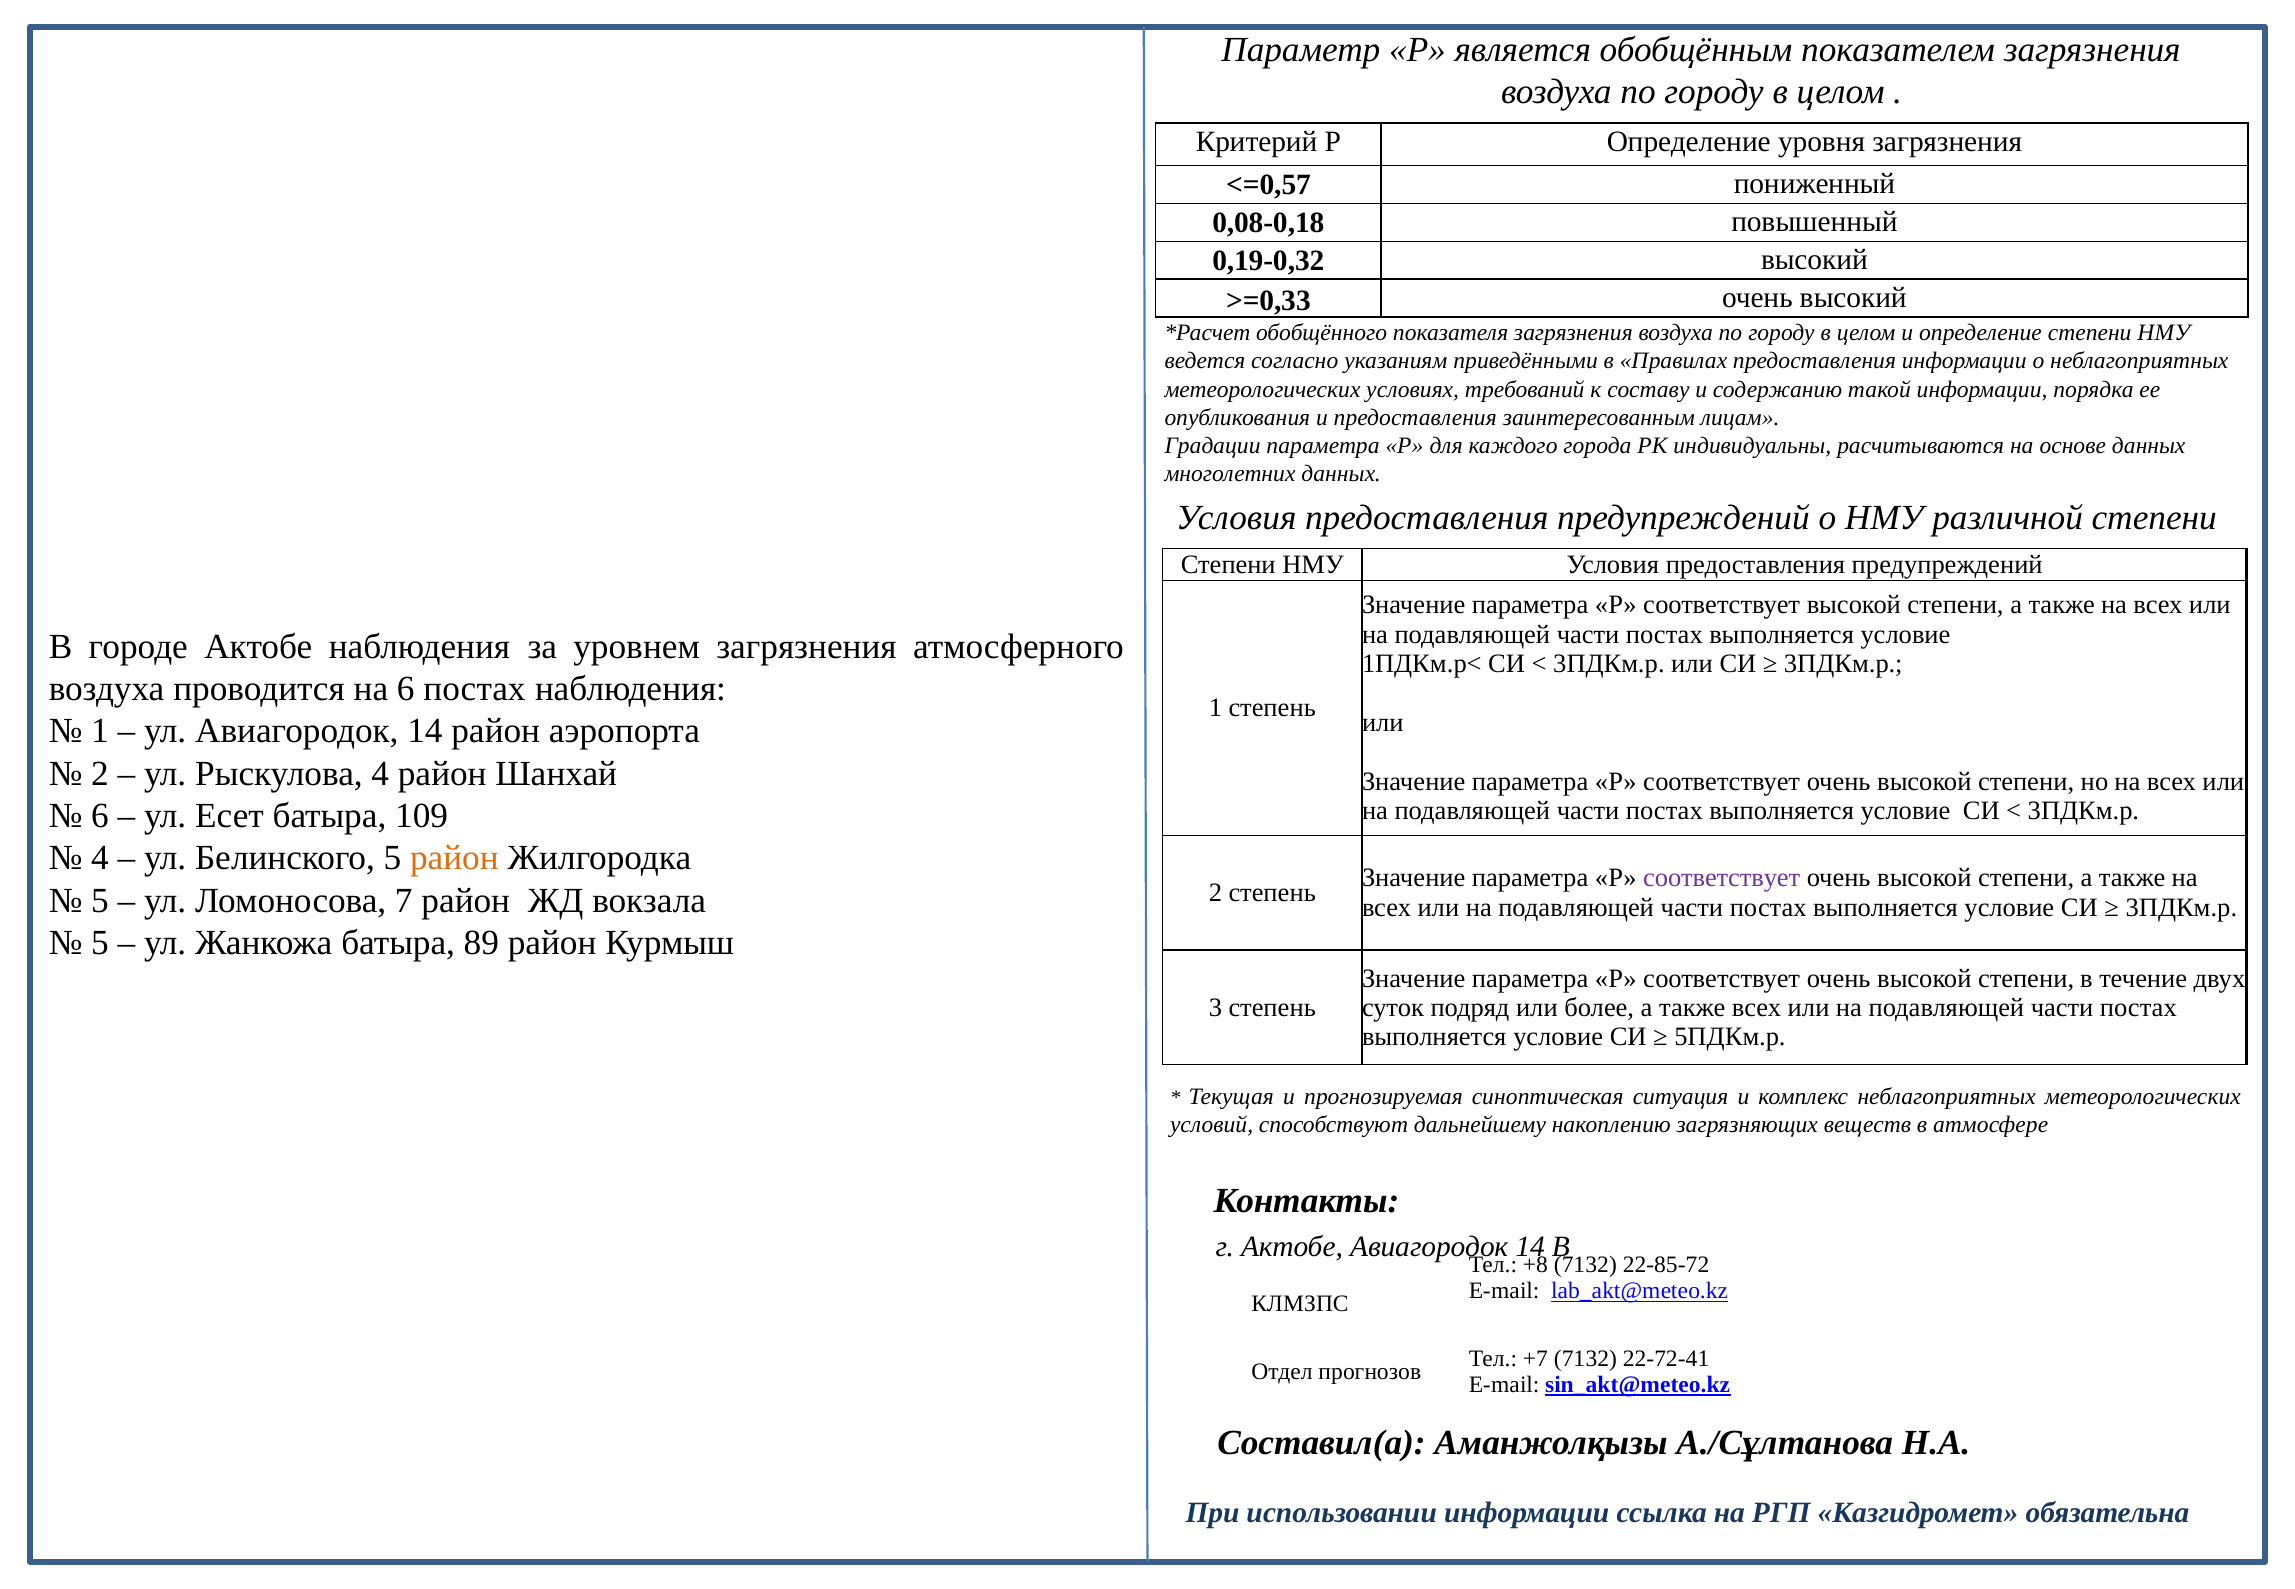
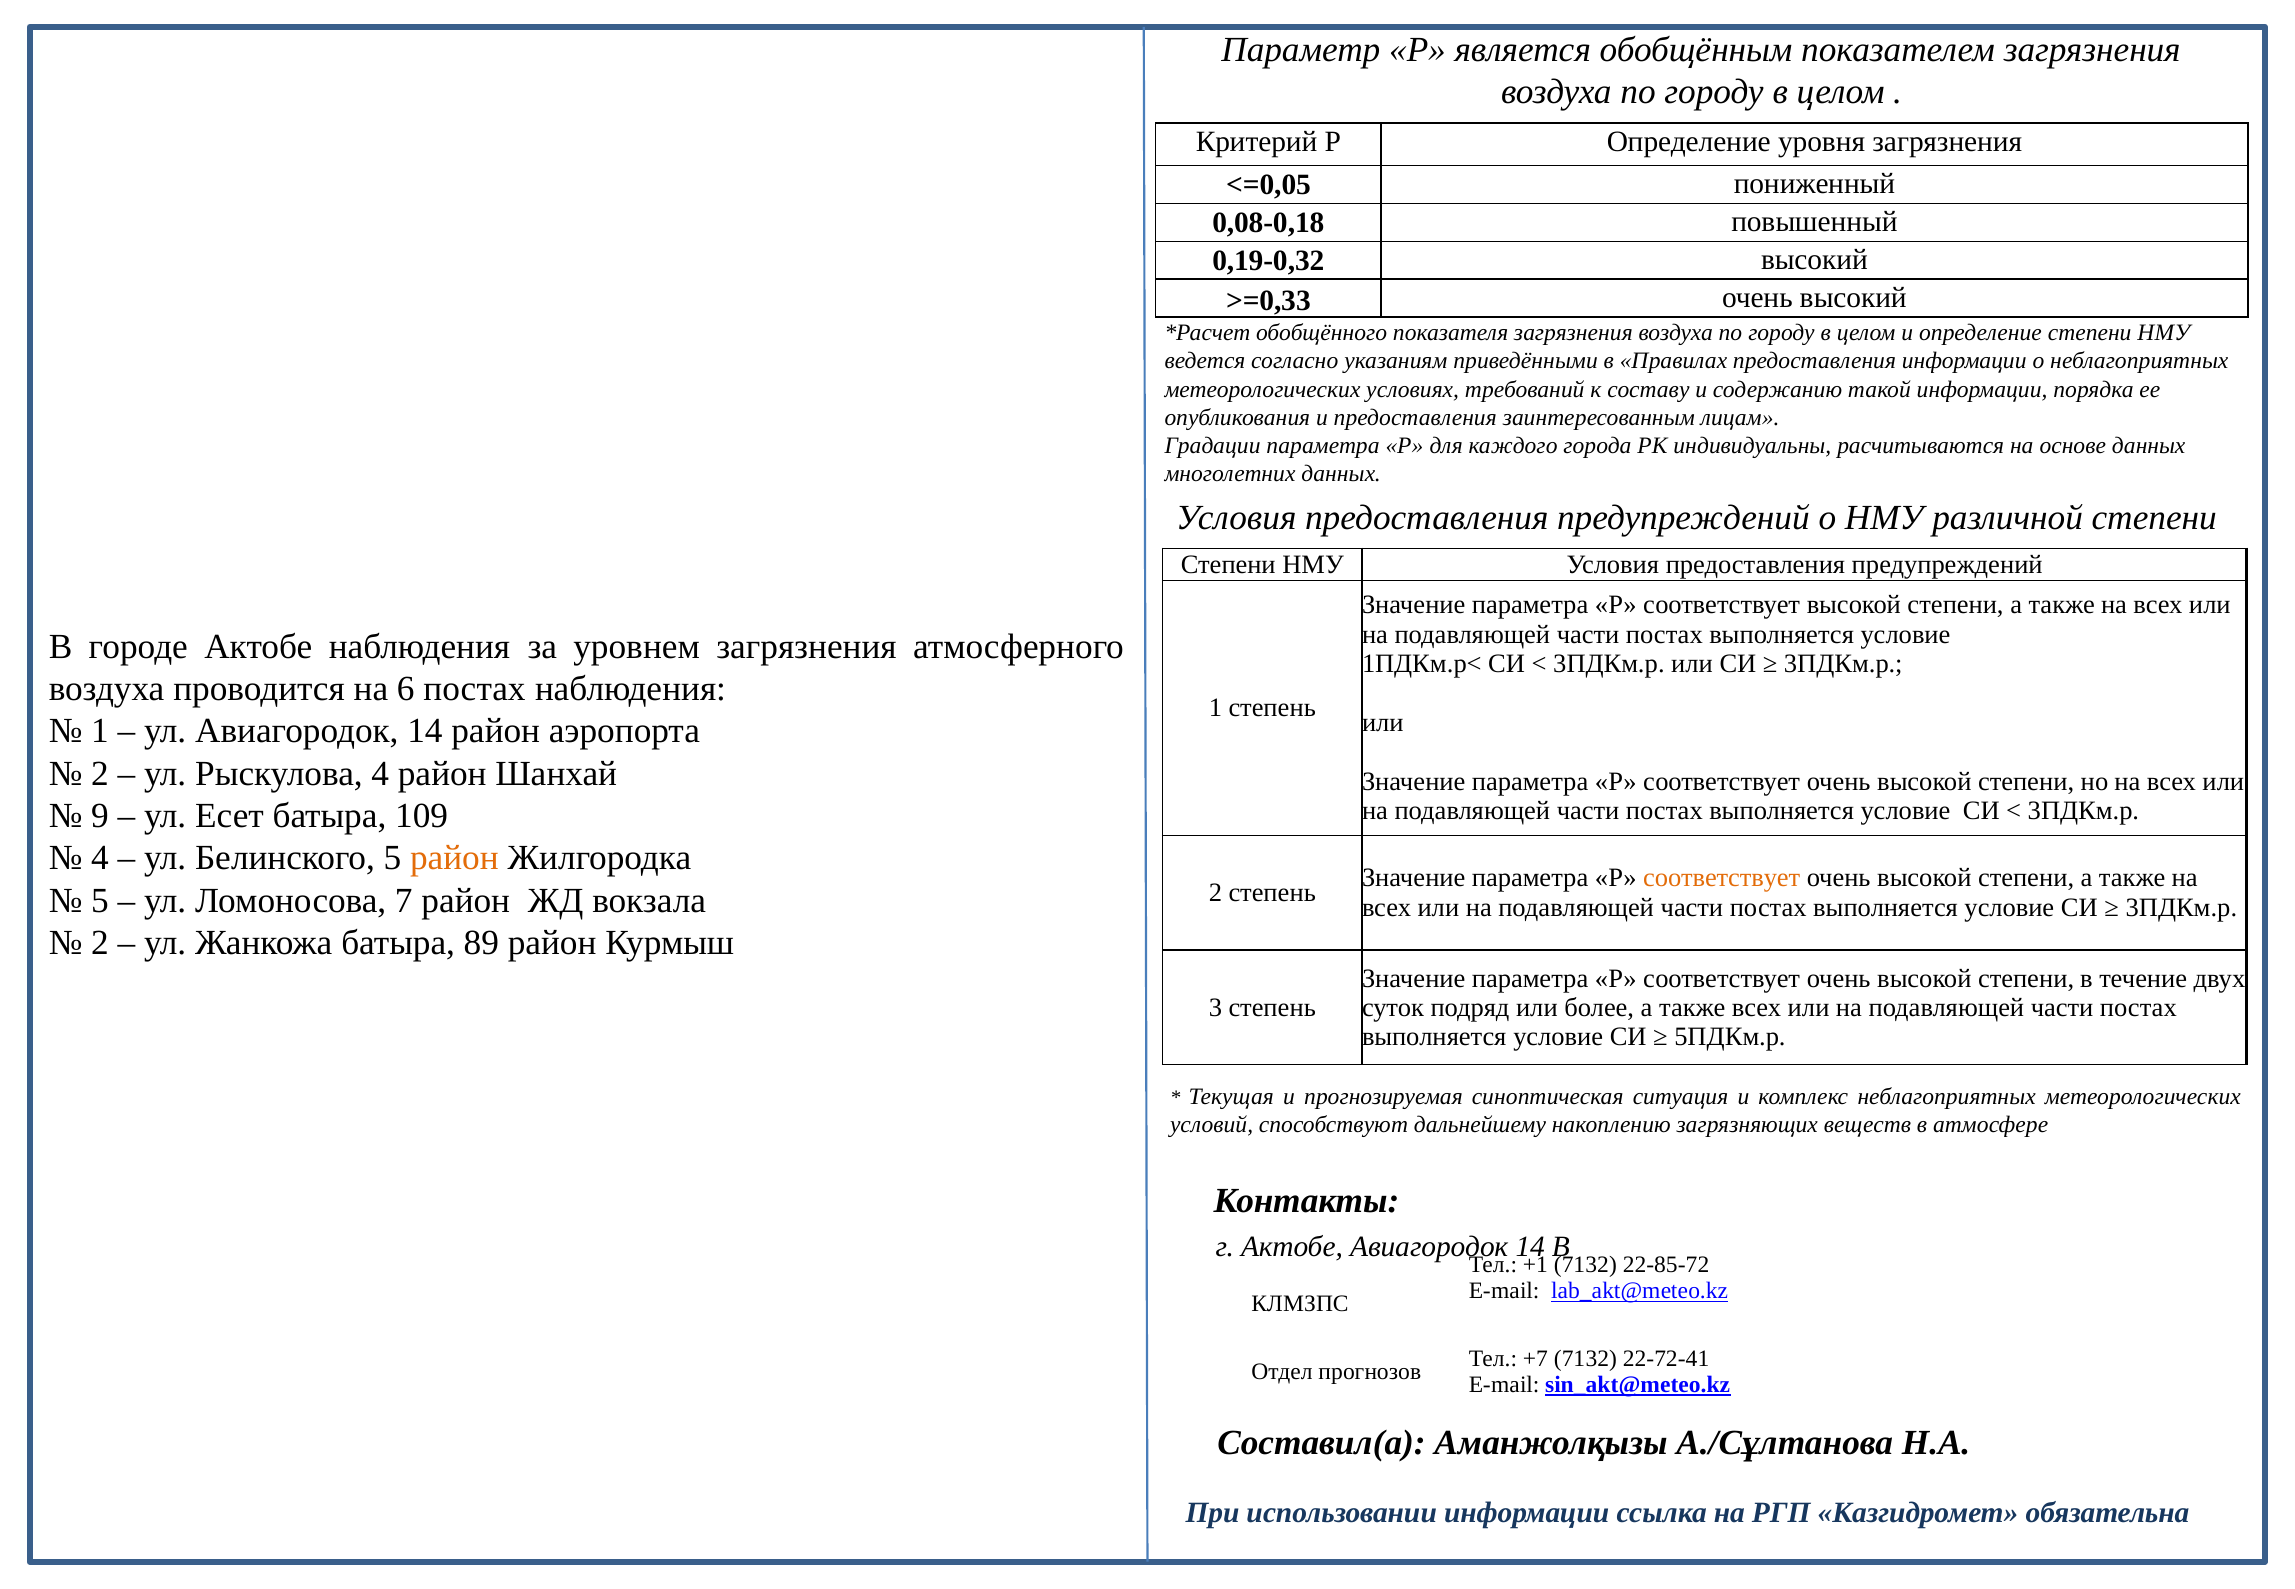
<=0,57: <=0,57 -> <=0,05 (1269, 185)
6: 6 -> 9 (100, 816)
соответствует colour: purple -> orange (1722, 878)
5: 5 -> 2 (100, 943)
+8: +8 -> +1 (1535, 1265)
